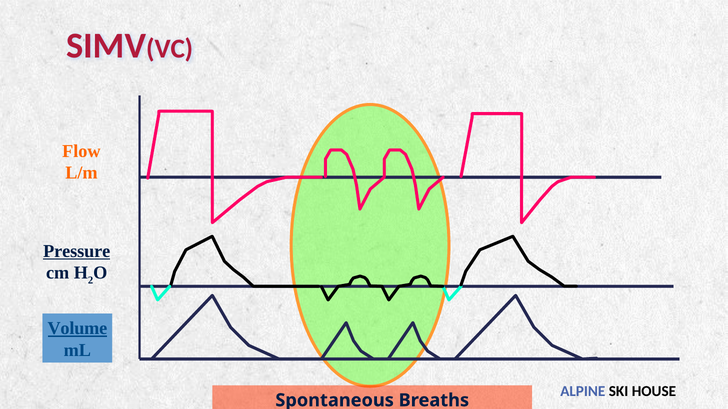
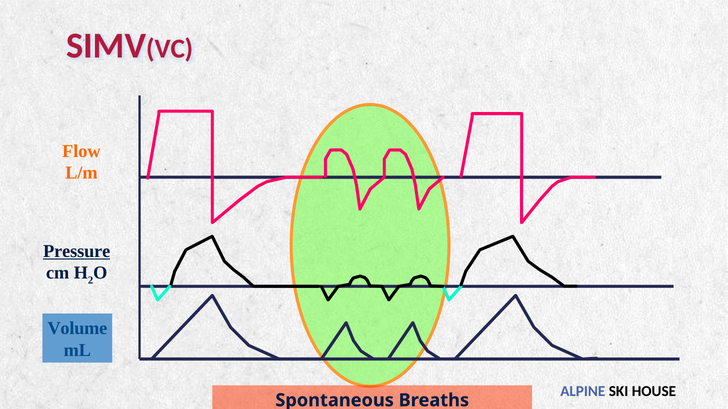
Volume underline: present -> none (77, 329)
